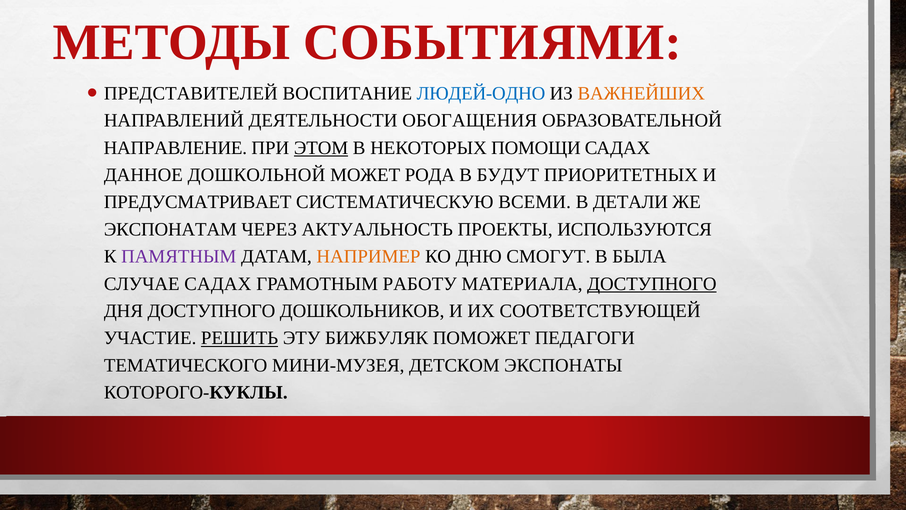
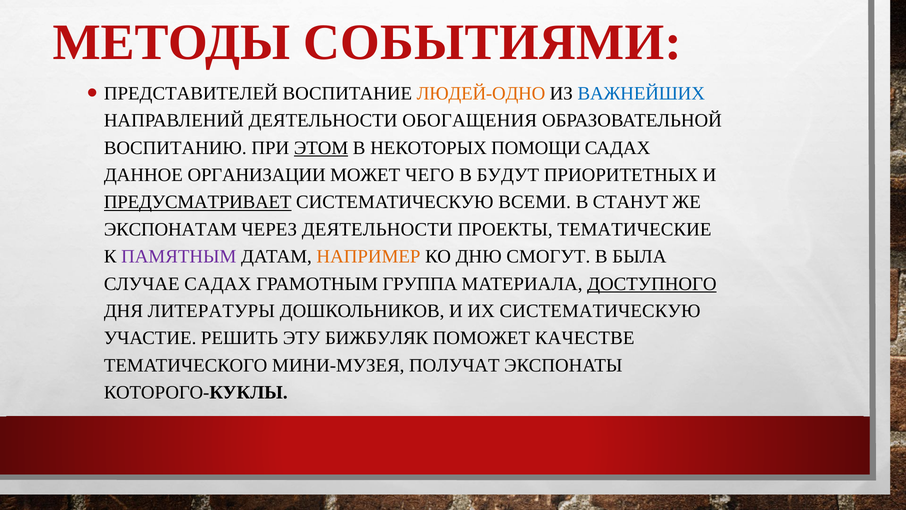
ЛЮДЕЙ-ОДНО colour: blue -> orange (481, 93)
ВАЖНЕЙШИХ colour: orange -> blue (641, 93)
НАПРАВЛЕНИЕ: НАПРАВЛЕНИЕ -> ВОСПИТАНИЮ (175, 148)
ДОШКОЛЬНОЙ: ДОШКОЛЬНОЙ -> ОРГАНИЗАЦИИ (257, 175)
РОДА: РОДА -> ЧЕГО (430, 175)
ПРЕДУСМАТРИВАЕТ underline: none -> present (198, 202)
ДЕТАЛИ: ДЕТАЛИ -> СТАНУТ (630, 202)
ЧЕРЕЗ АКТУАЛЬНОСТЬ: АКТУАЛЬНОСТЬ -> ДЕЯТЕЛЬНОСТИ (377, 229)
ИСПОЛЬЗУЮТСЯ: ИСПОЛЬЗУЮТСЯ -> ТЕМАТИЧЕСКИЕ (634, 229)
РАБОТУ: РАБОТУ -> ГРУППА (420, 284)
ДНЯ ДОСТУПНОГО: ДОСТУПНОГО -> ЛИТЕРАТУРЫ (211, 311)
ИХ СООТВЕТСТВУЮЩЕЙ: СООТВЕТСТВУЮЩЕЙ -> СИСТЕМАТИЧЕСКУЮ (600, 311)
РЕШИТЬ underline: present -> none (240, 338)
ПЕДАГОГИ: ПЕДАГОГИ -> КАЧЕСТВЕ (585, 338)
ДЕТСКОМ: ДЕТСКОМ -> ПОЛУЧАТ (454, 365)
